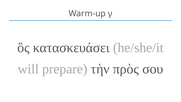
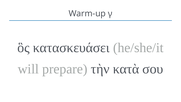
πρὸς: πρὸς -> κατὰ (126, 69)
